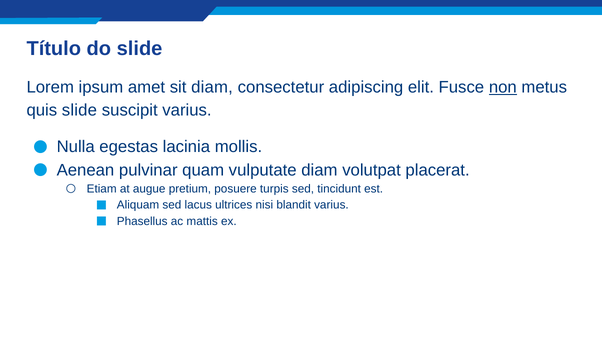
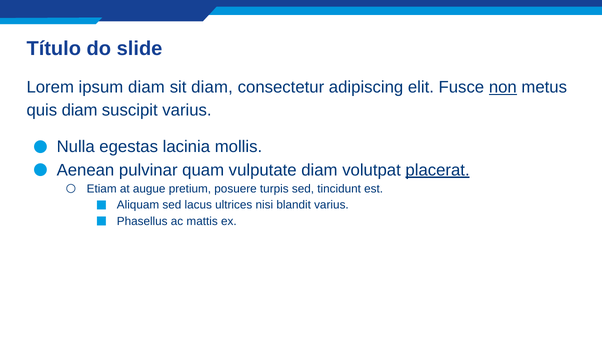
ipsum amet: amet -> diam (146, 87)
quis slide: slide -> diam (80, 110)
placerat underline: none -> present (438, 170)
